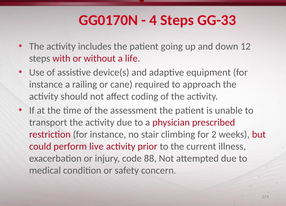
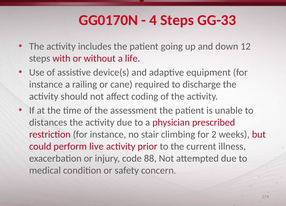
approach: approach -> discharge (202, 84)
transport: transport -> distances (48, 122)
